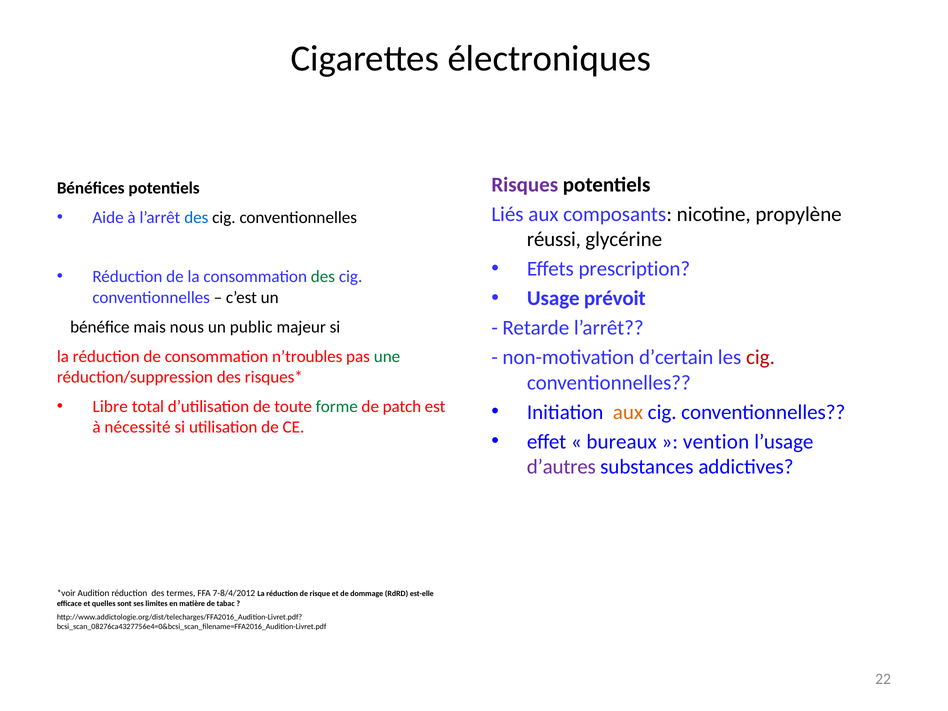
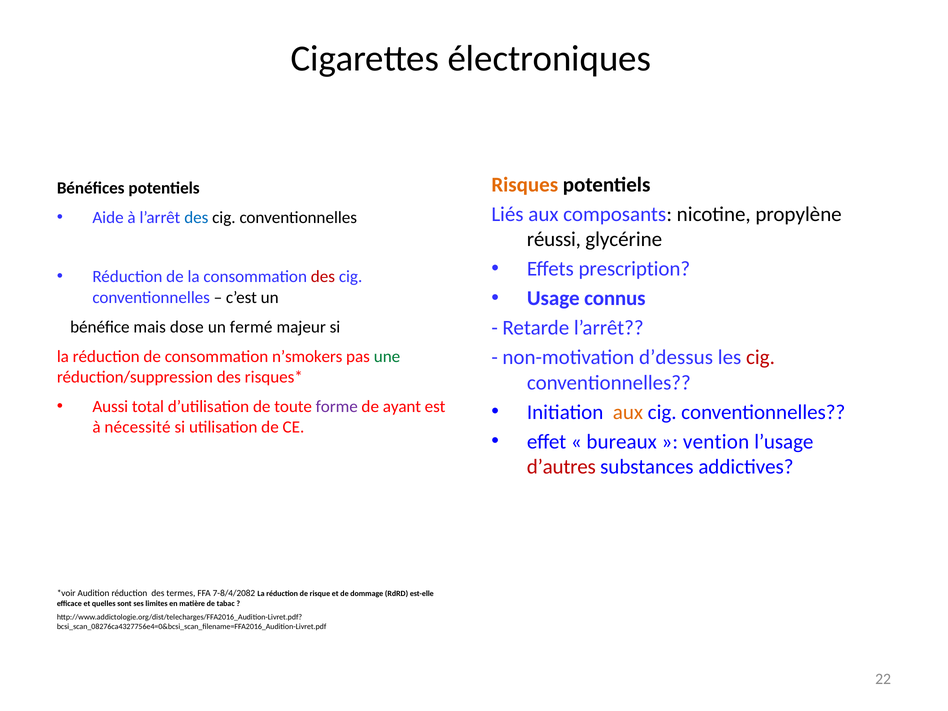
Risques colour: purple -> orange (525, 185)
des colour: green -> red (323, 277)
prévoit: prévoit -> connus (615, 298)
nous: nous -> dose (187, 327)
public: public -> fermé (251, 327)
d’certain: d’certain -> d’dessus (676, 357)
n’troubles: n’troubles -> n’smokers (307, 356)
Libre: Libre -> Aussi (110, 407)
forme colour: green -> purple (337, 407)
patch: patch -> ayant (402, 407)
d’autres colour: purple -> red (561, 467)
7-8/4/2012: 7-8/4/2012 -> 7-8/4/2082 (234, 593)
